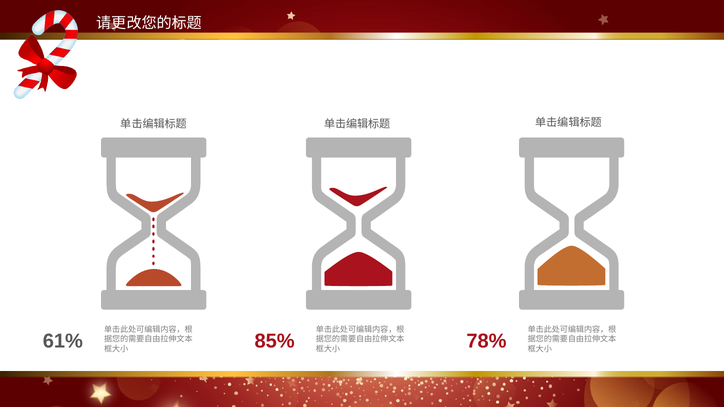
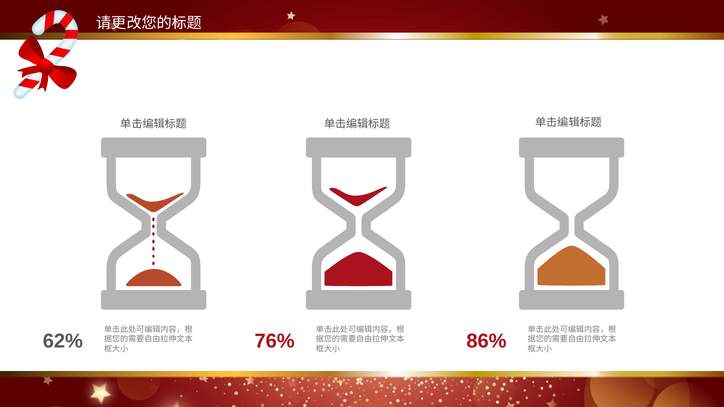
61%: 61% -> 62% (63, 341)
85%: 85% -> 76% (275, 341)
78%: 78% -> 86% (486, 341)
